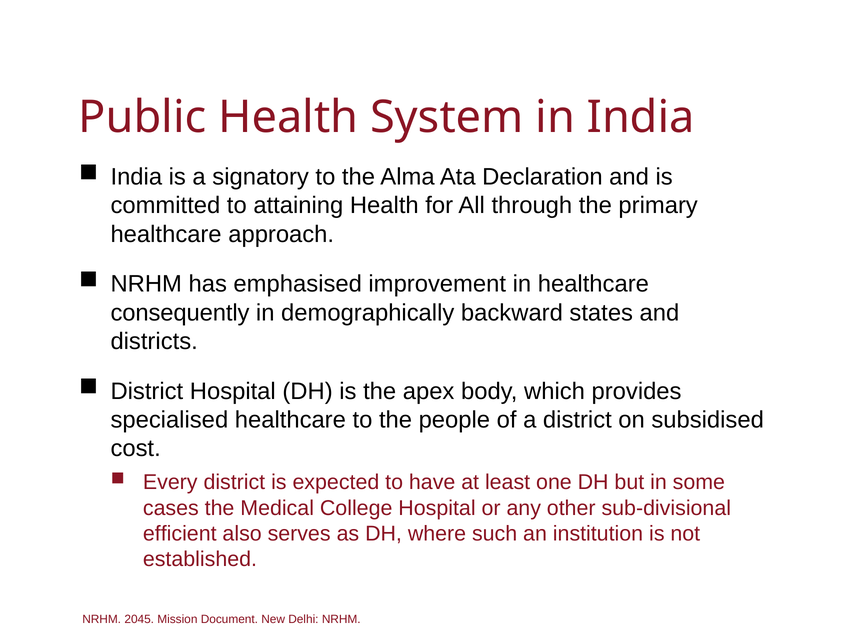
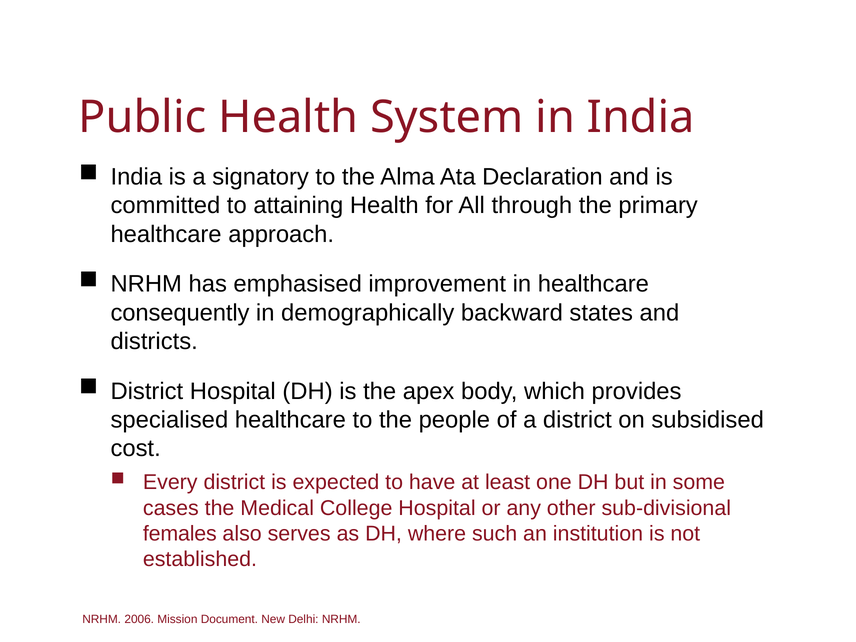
efficient: efficient -> females (180, 534)
2045: 2045 -> 2006 (139, 619)
